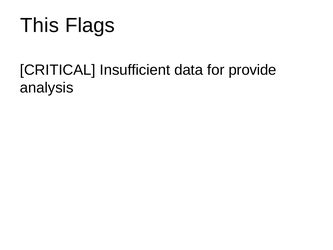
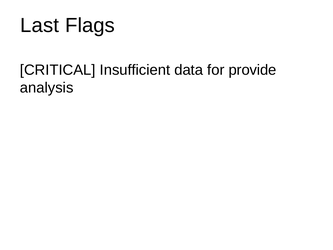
This: This -> Last (40, 25)
